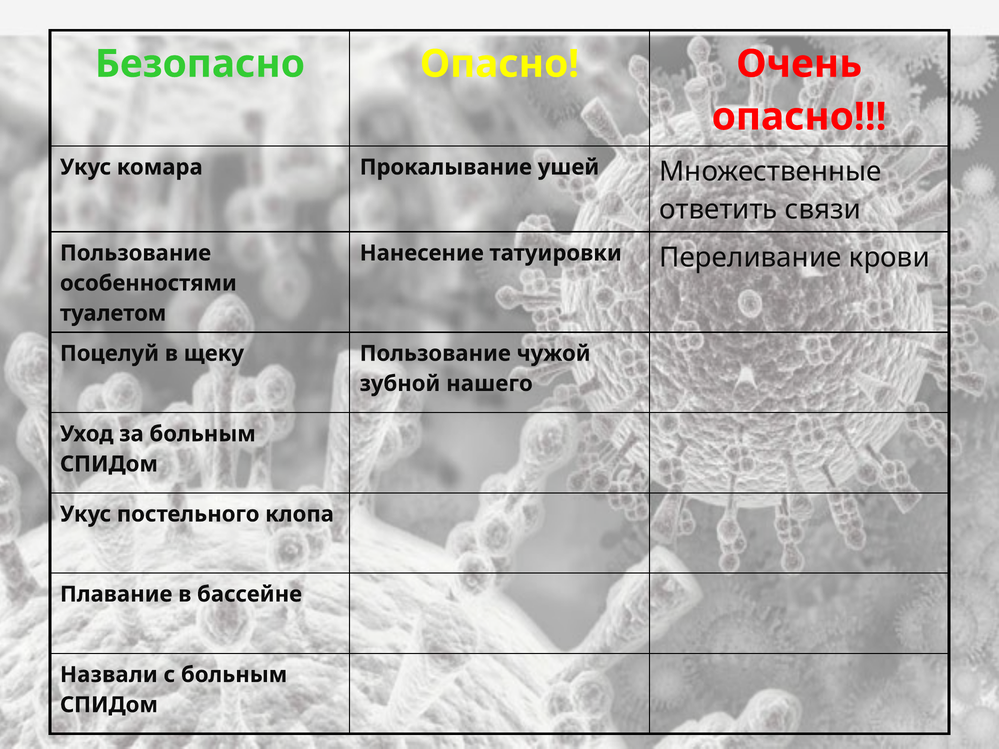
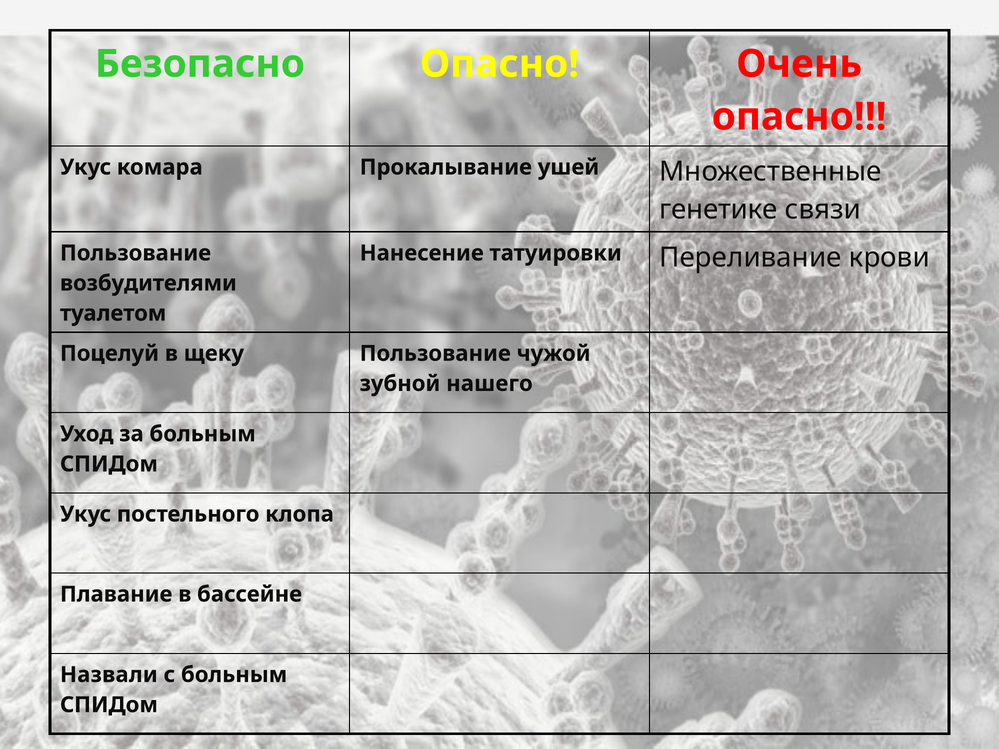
ответить: ответить -> генетике (719, 210)
особенностями: особенностями -> возбудителями (148, 283)
